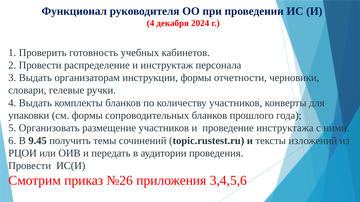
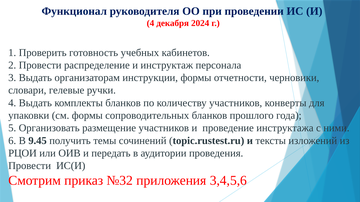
№26: №26 -> №32 (120, 181)
